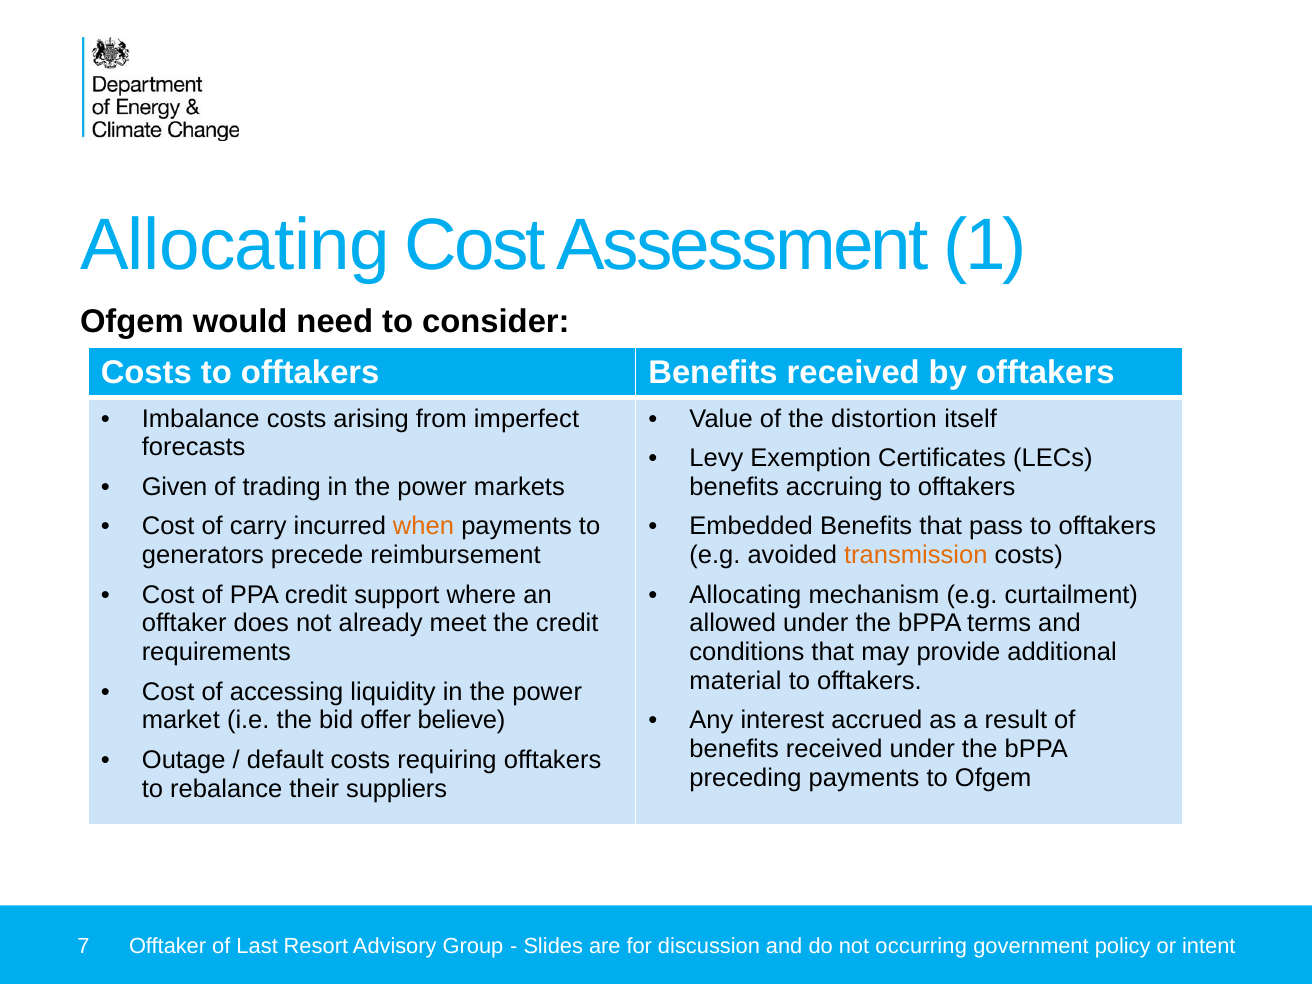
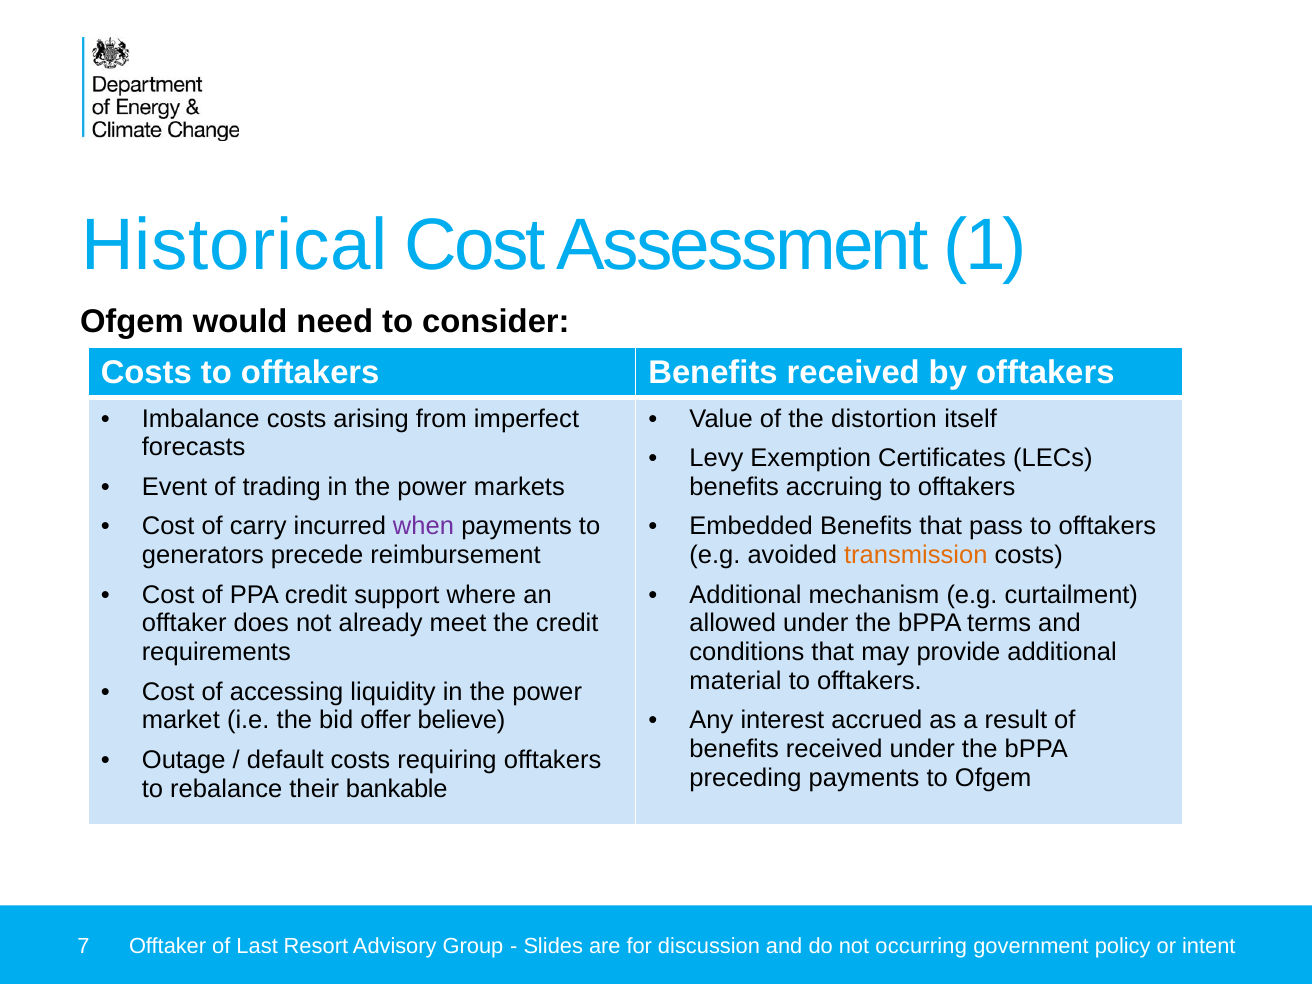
Allocating: Allocating -> Historical (235, 245)
Given: Given -> Event (174, 487)
when colour: orange -> purple (423, 527)
Allocating: Allocating -> Additional (745, 595)
suppliers: suppliers -> bankable (397, 789)
